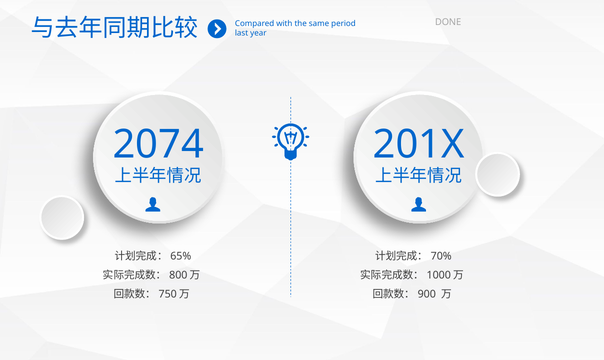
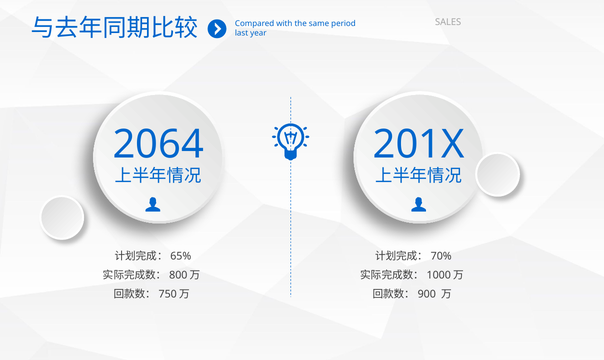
DONE: DONE -> SALES (448, 22)
2074: 2074 -> 2064 (158, 144)
